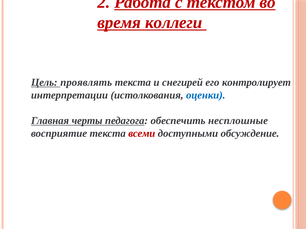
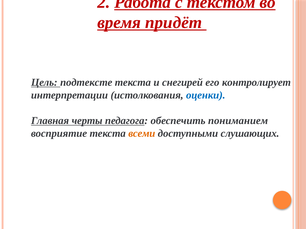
коллеги: коллеги -> придёт (174, 23)
проявлять: проявлять -> подтексте (86, 83)
несплошные: несплошные -> пониманием (238, 121)
всеми colour: red -> orange (142, 134)
обсуждение: обсуждение -> слушающих (250, 134)
